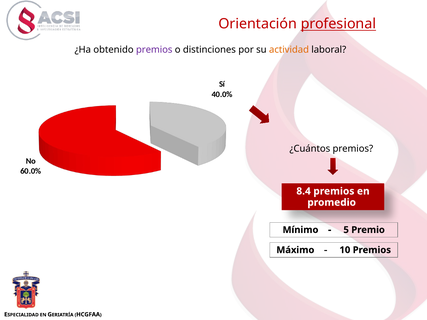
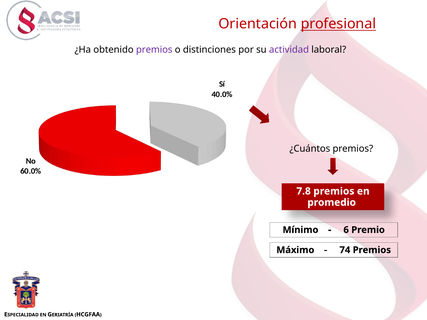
actividad colour: orange -> purple (289, 50)
8.4: 8.4 -> 7.8 (304, 191)
5: 5 -> 6 (346, 230)
10: 10 -> 74 (345, 250)
